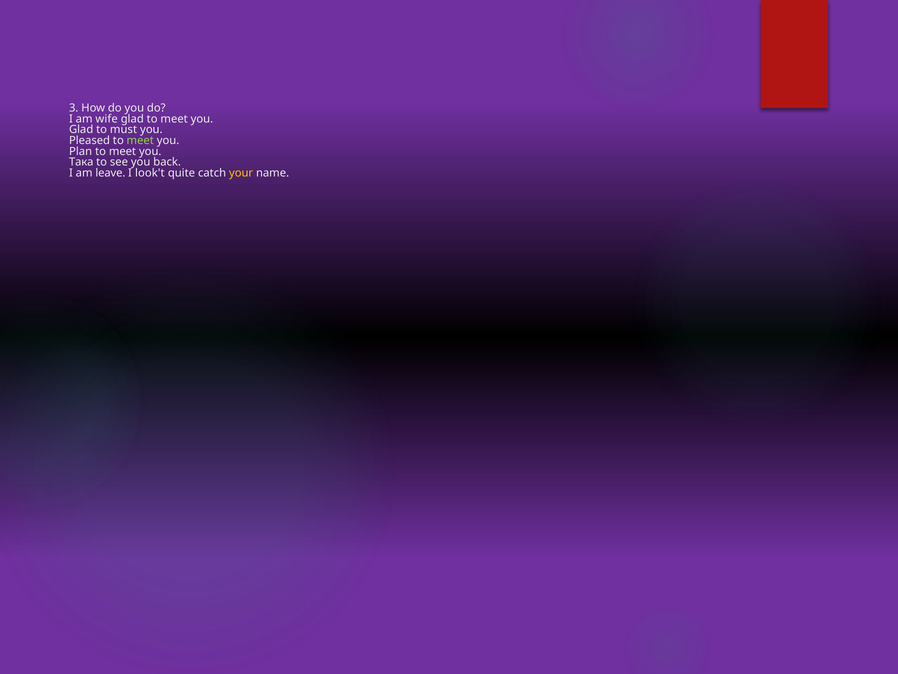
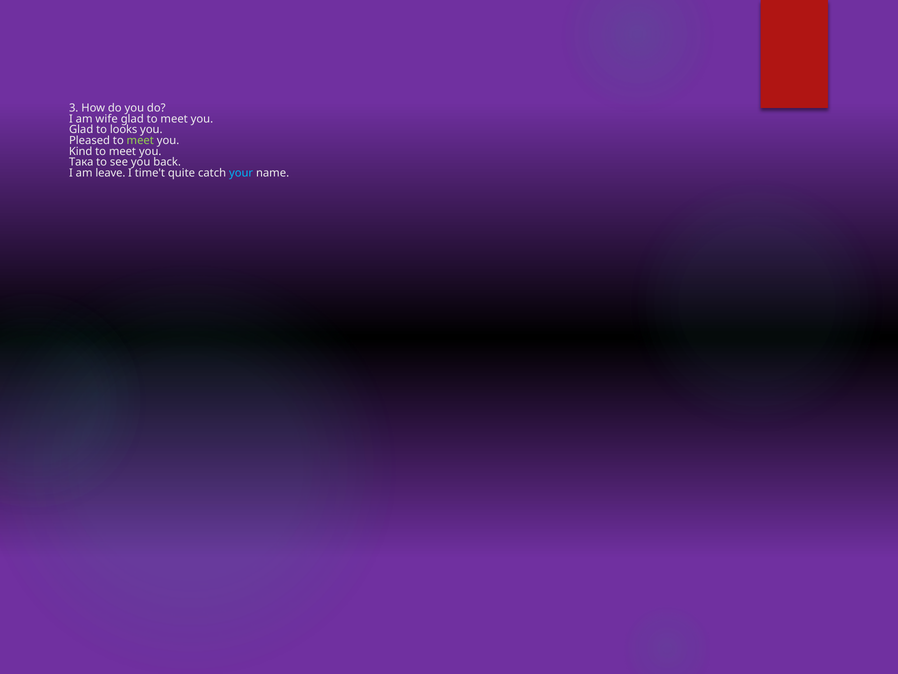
must: must -> looks (124, 130)
Plan: Plan -> Kind (81, 151)
look't: look't -> time't (150, 173)
your colour: yellow -> light blue (241, 173)
